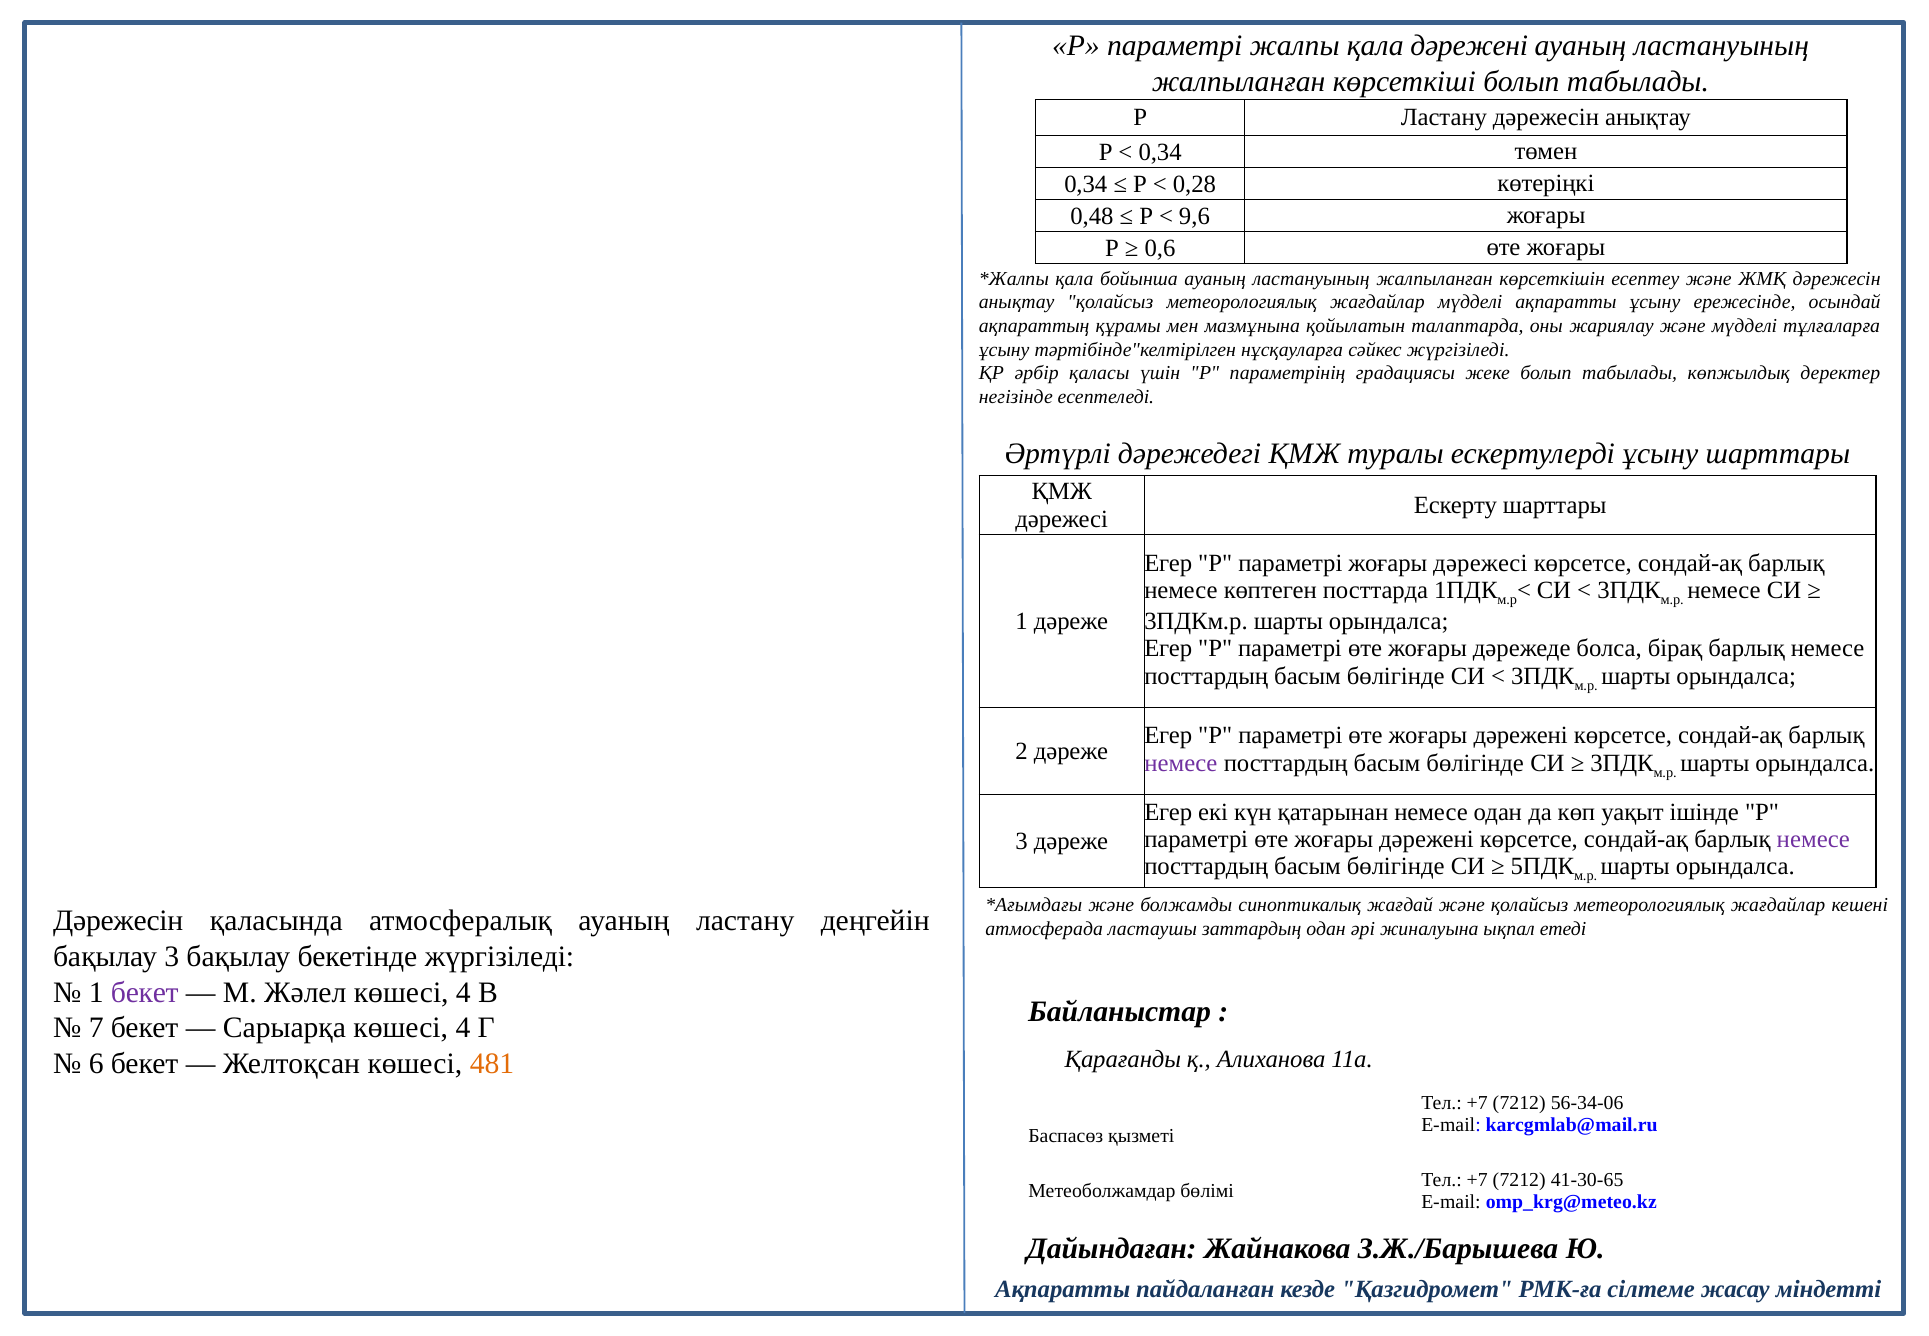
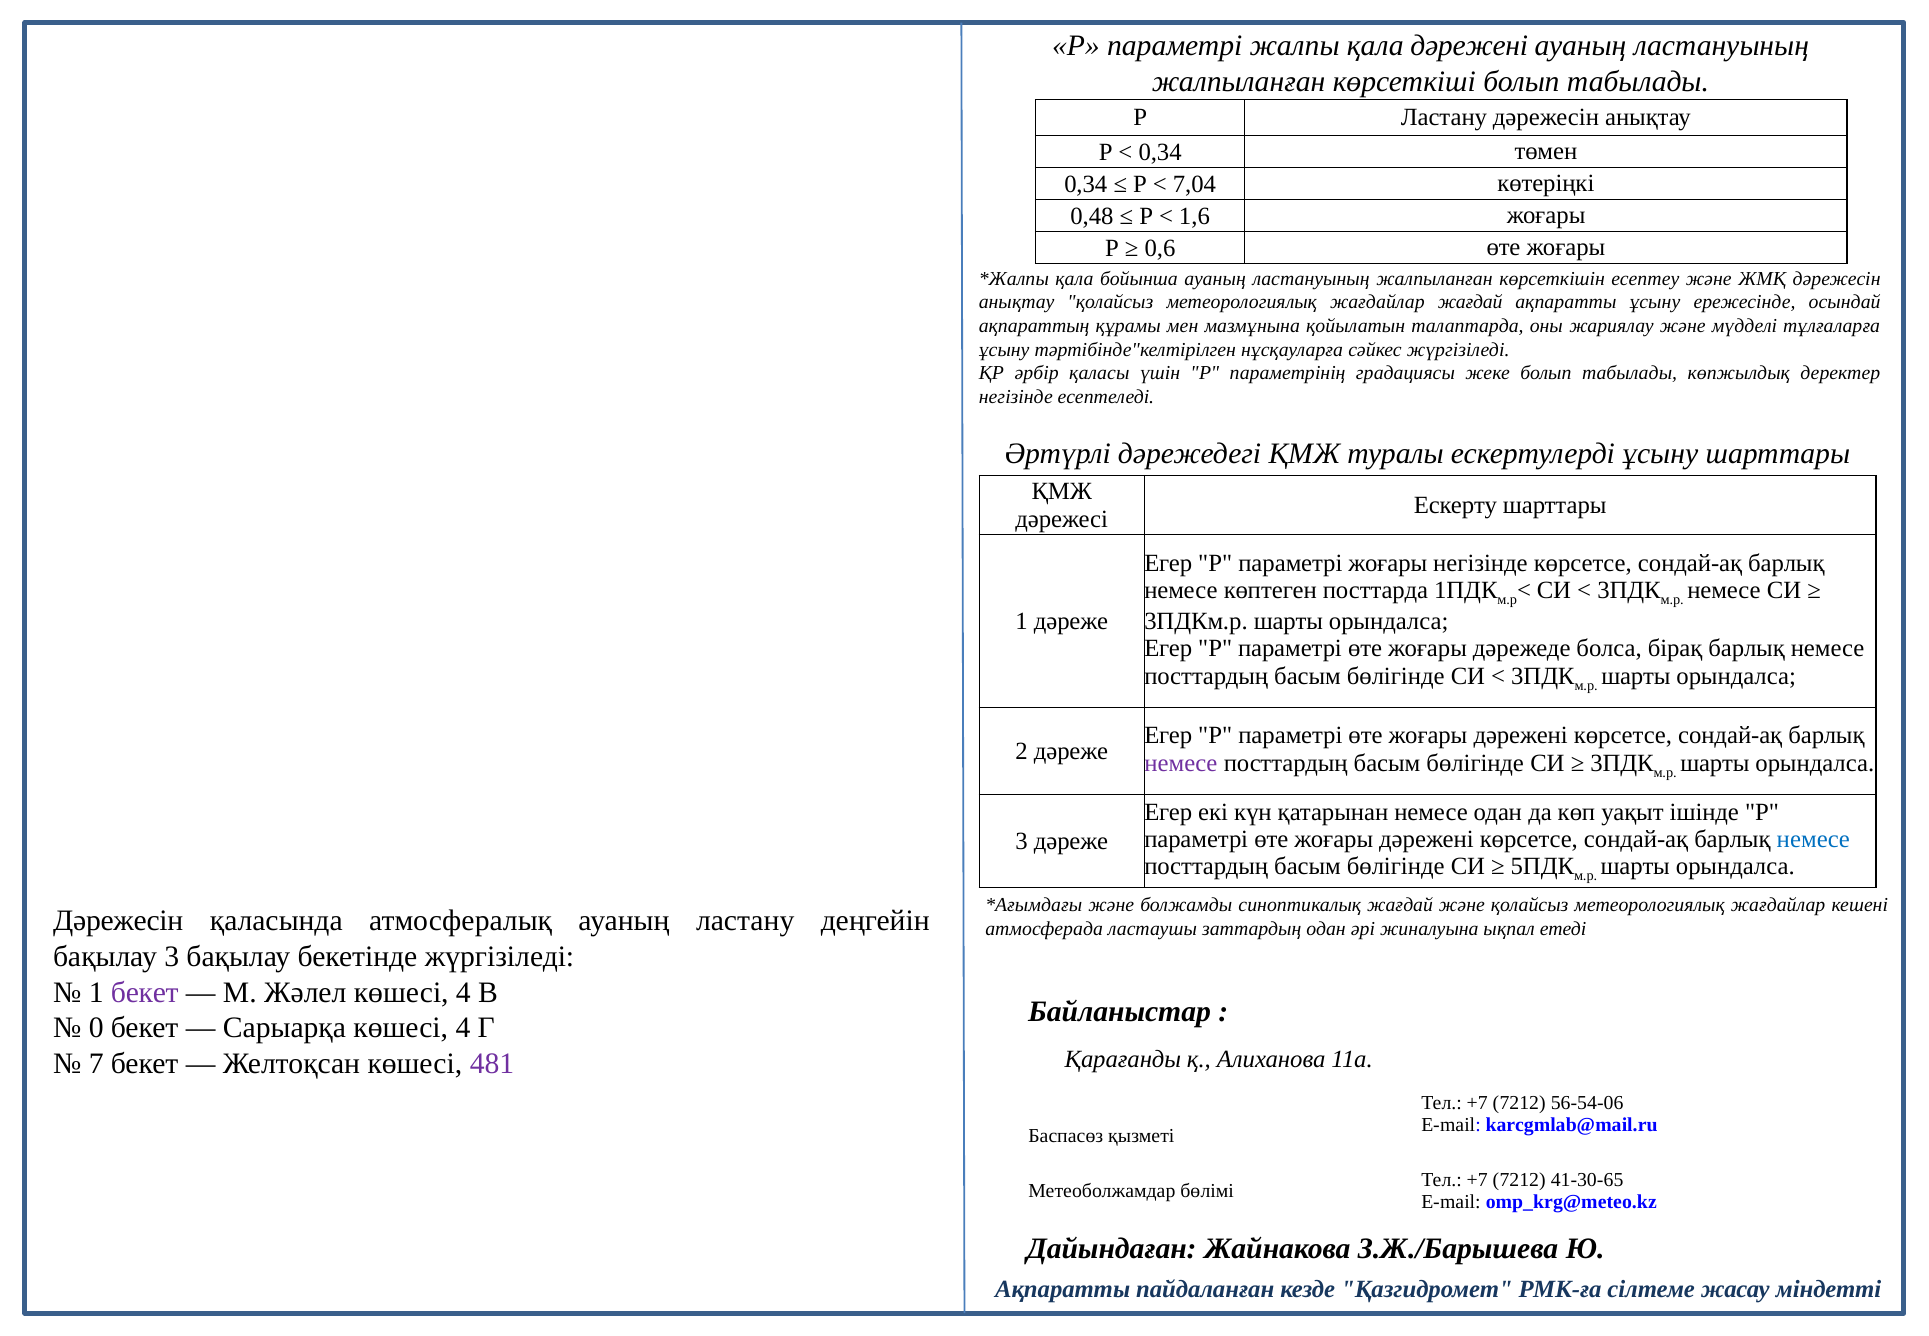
0,28: 0,28 -> 7,04 (1194, 184)
9,6: 9,6 -> 1,6 (1194, 216)
жағдайлар мүдделі: мүдделі -> жағдай (1470, 302)
жоғары дәрежесі: дәрежесі -> негізінде (1480, 563)
немесе colour: purple -> blue (1813, 839)
7: 7 -> 0 (96, 1027)
6: 6 -> 7 (96, 1063)
481 colour: orange -> purple (492, 1063)
56-34-06: 56-34-06 -> 56-54-06 (1587, 1103)
